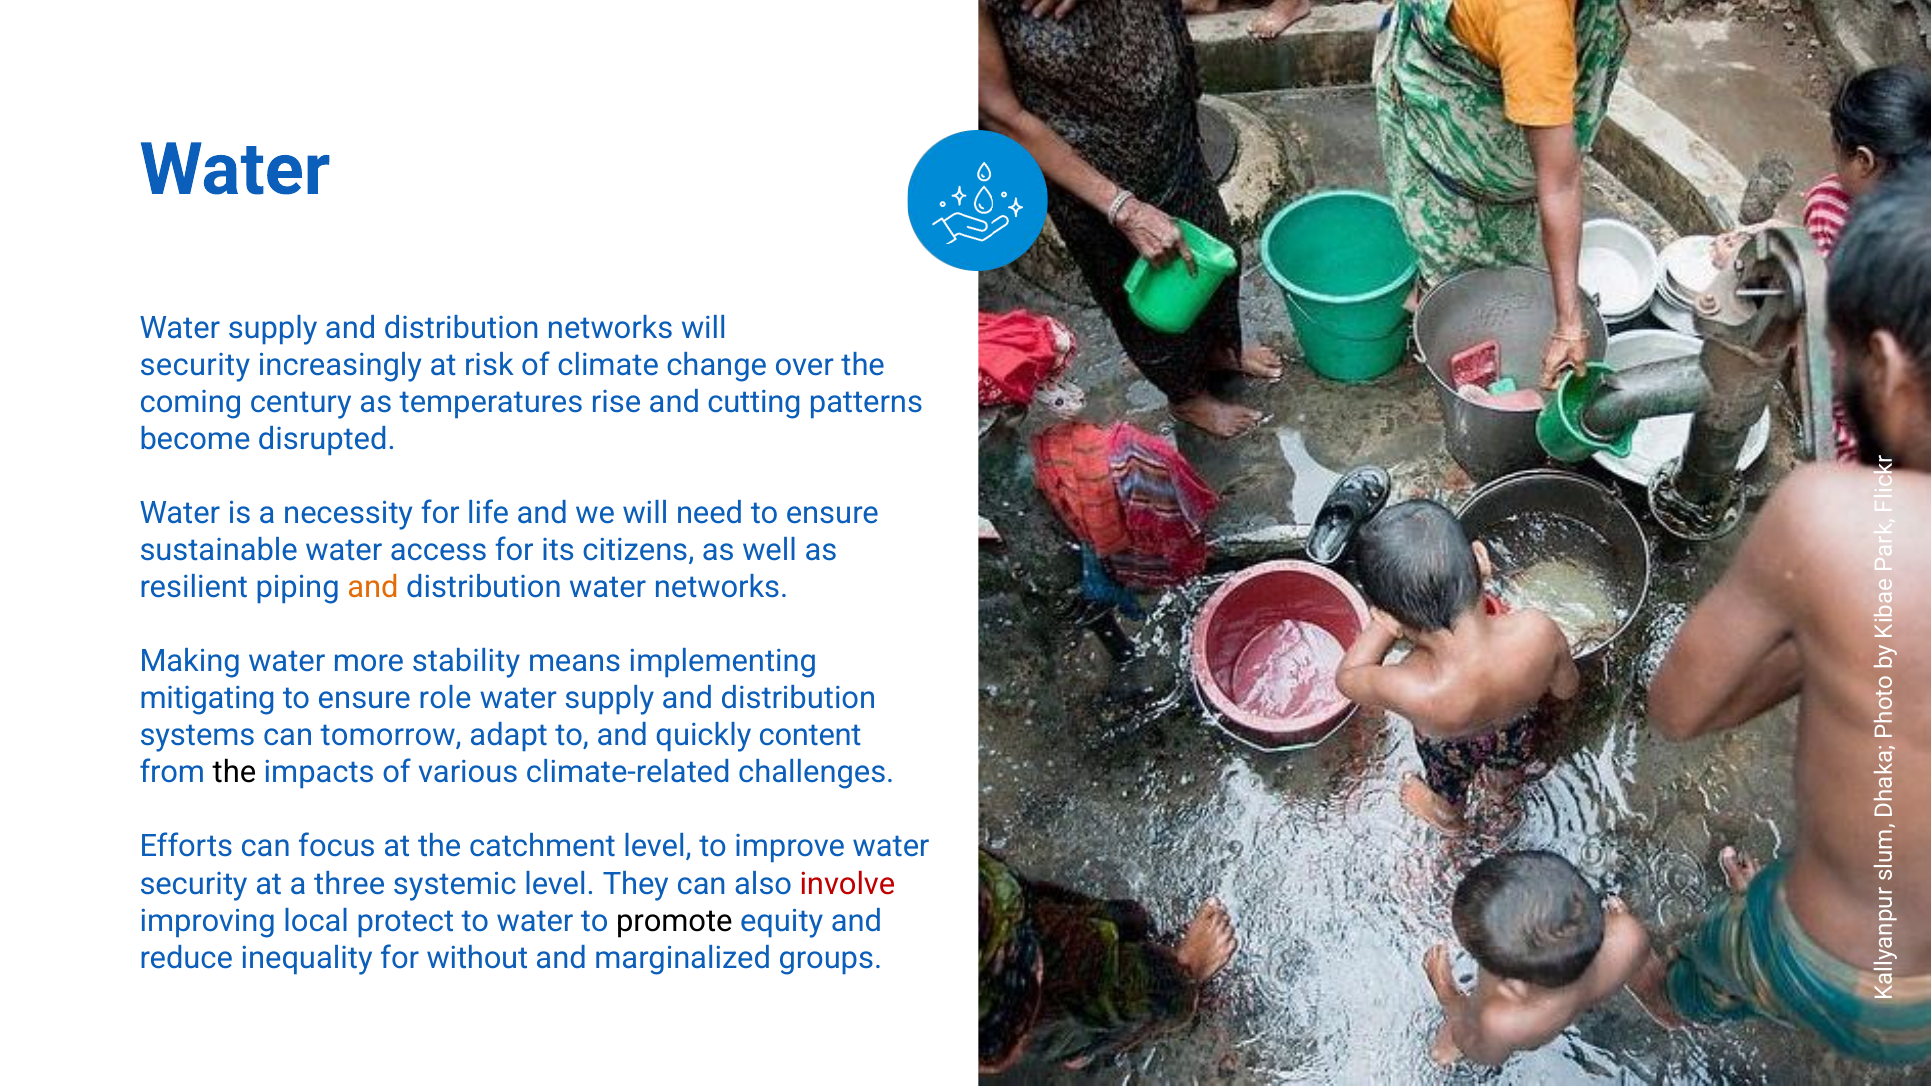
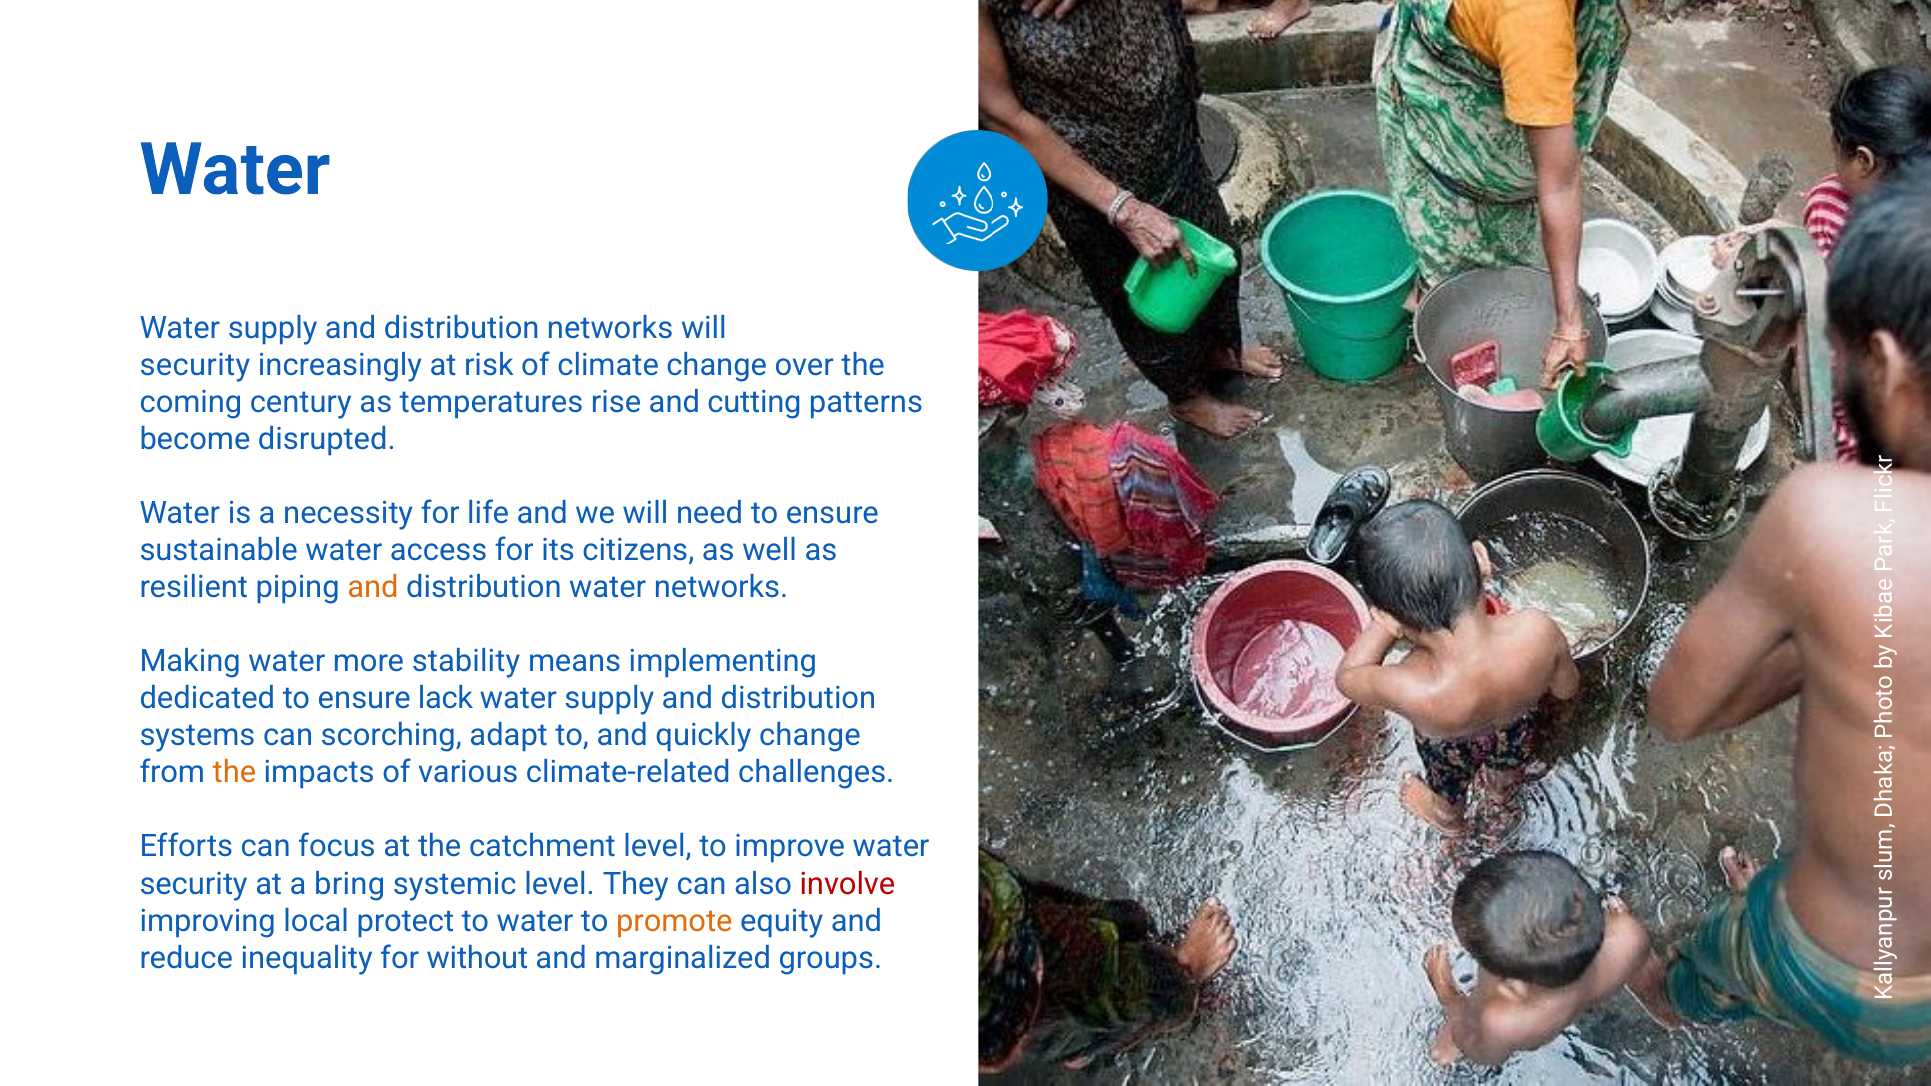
mitigating: mitigating -> dedicated (207, 699)
role: role -> lack (445, 699)
tomorrow: tomorrow -> scorching (391, 736)
quickly content: content -> change (810, 736)
the colour: black -> orange (234, 773)
three: three -> bring (350, 884)
promote colour: black -> orange (674, 921)
